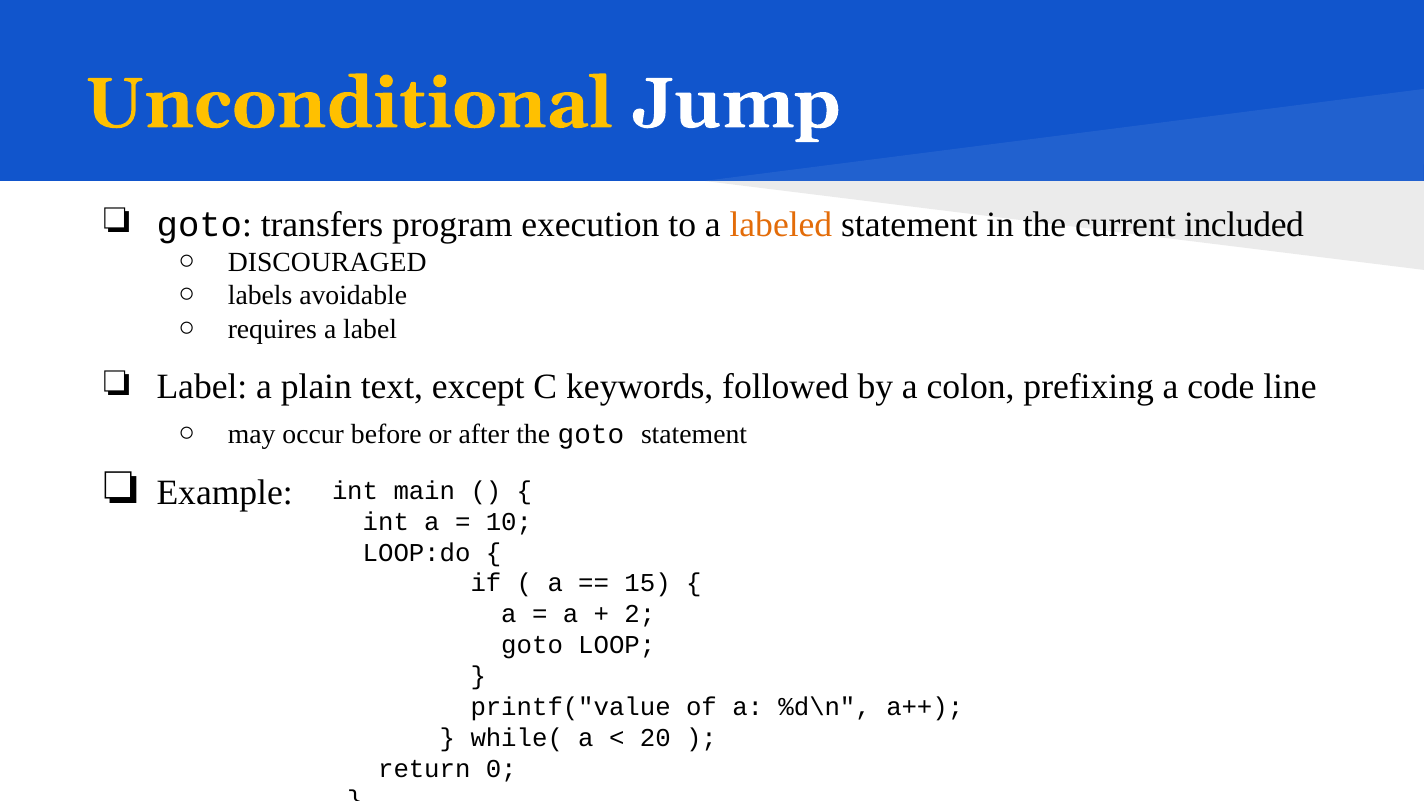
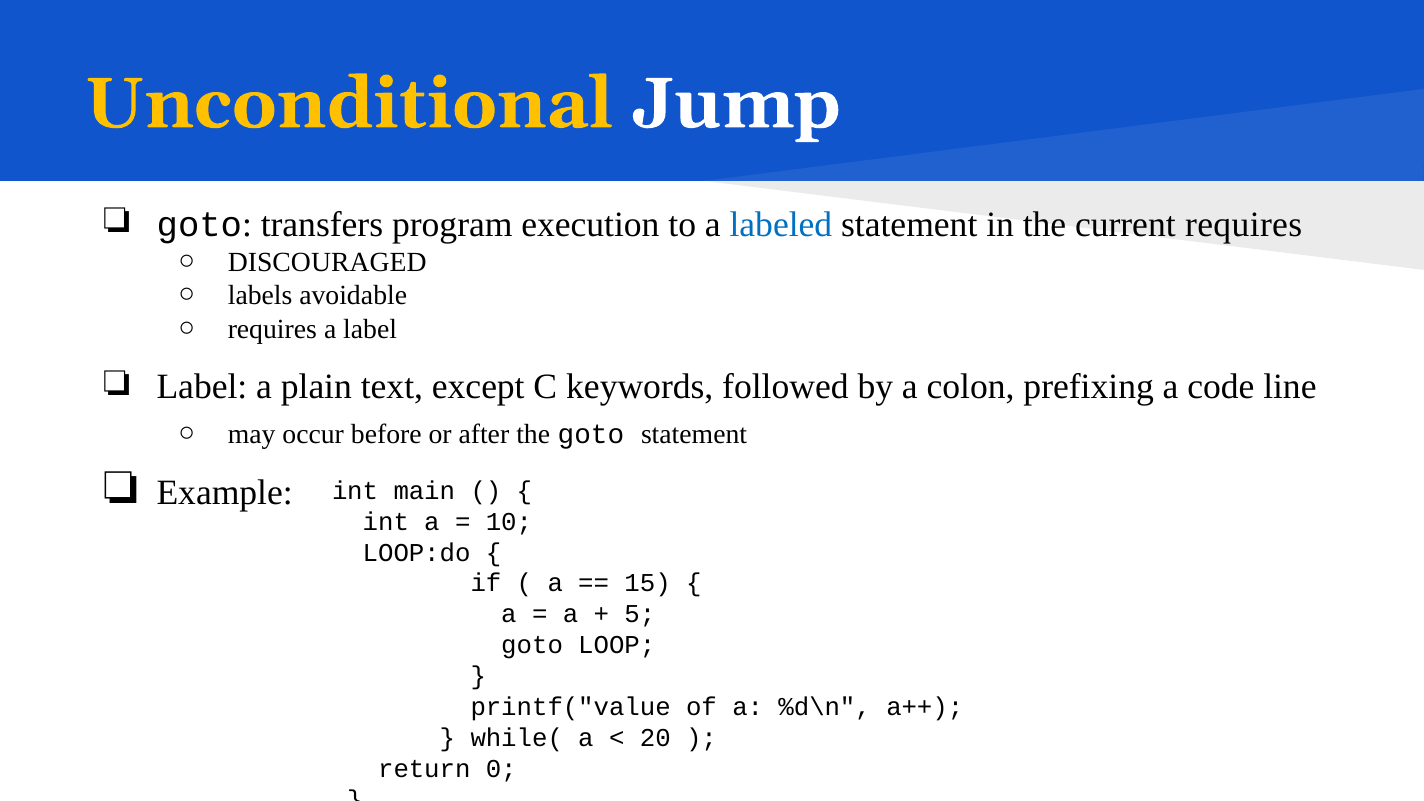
labeled colour: orange -> blue (781, 225)
current included: included -> requires (1244, 225)
2: 2 -> 5 (640, 614)
